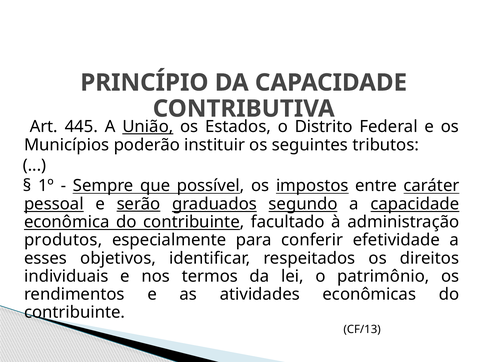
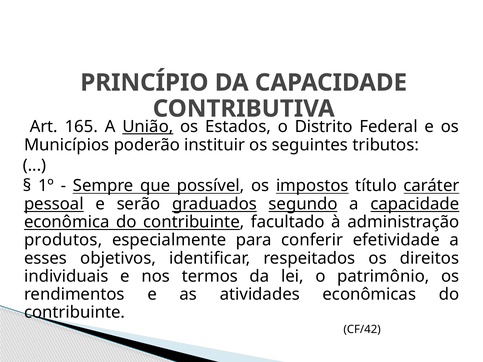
445: 445 -> 165 (81, 127)
entre: entre -> título (376, 186)
serão underline: present -> none (139, 204)
CF/13: CF/13 -> CF/42 (362, 330)
